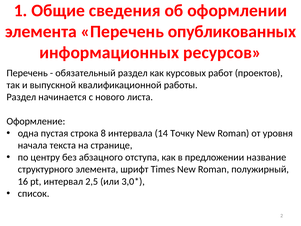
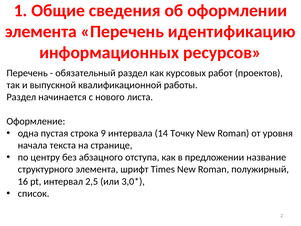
опубликованных: опубликованных -> идентификацию (232, 32)
8: 8 -> 9 (103, 133)
